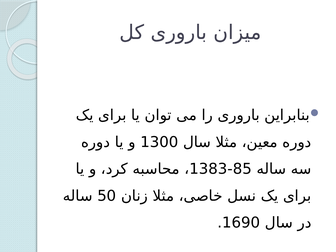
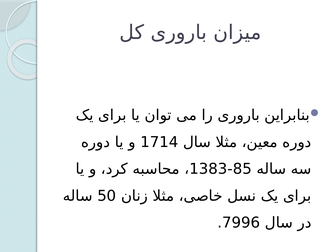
1300: 1300 -> 1714 (159, 142)
1690: 1690 -> 7996 (241, 223)
